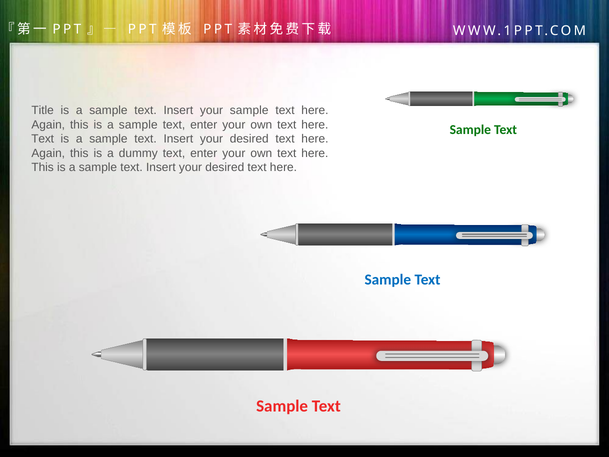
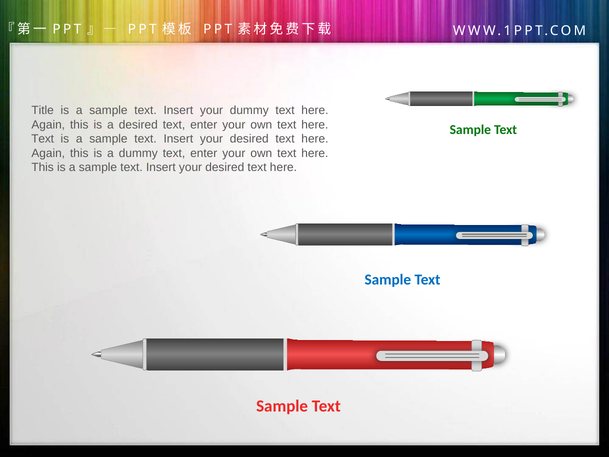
your sample: sample -> dummy (249, 110)
sample: sample -> desired (138, 125)
